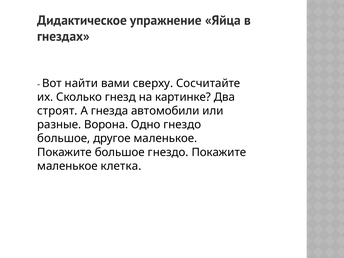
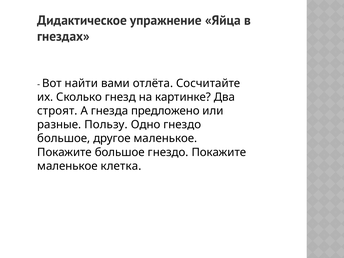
сверху: сверху -> отлёта (153, 83)
автомобили: автомобили -> предложено (165, 111)
Ворона: Ворона -> Пользу (106, 125)
